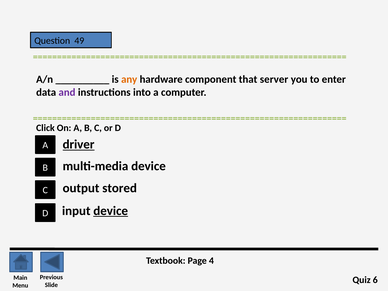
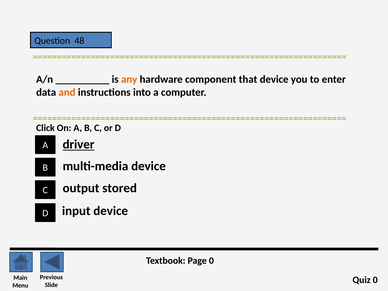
49: 49 -> 48 (79, 41)
that server: server -> device (274, 79)
and colour: purple -> orange (67, 92)
device underline: present -> none (111, 211)
Page 4: 4 -> 0 (211, 261)
Quiz 6: 6 -> 0 (375, 280)
